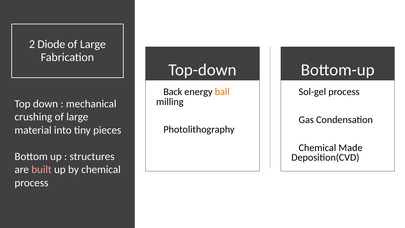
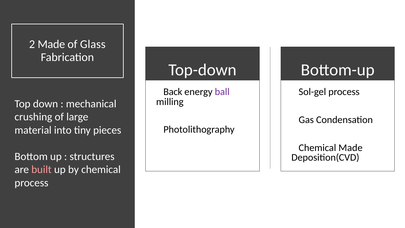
2 Diode: Diode -> Made (51, 44)
Large: Large -> Glass (93, 44)
ball colour: orange -> purple (222, 92)
